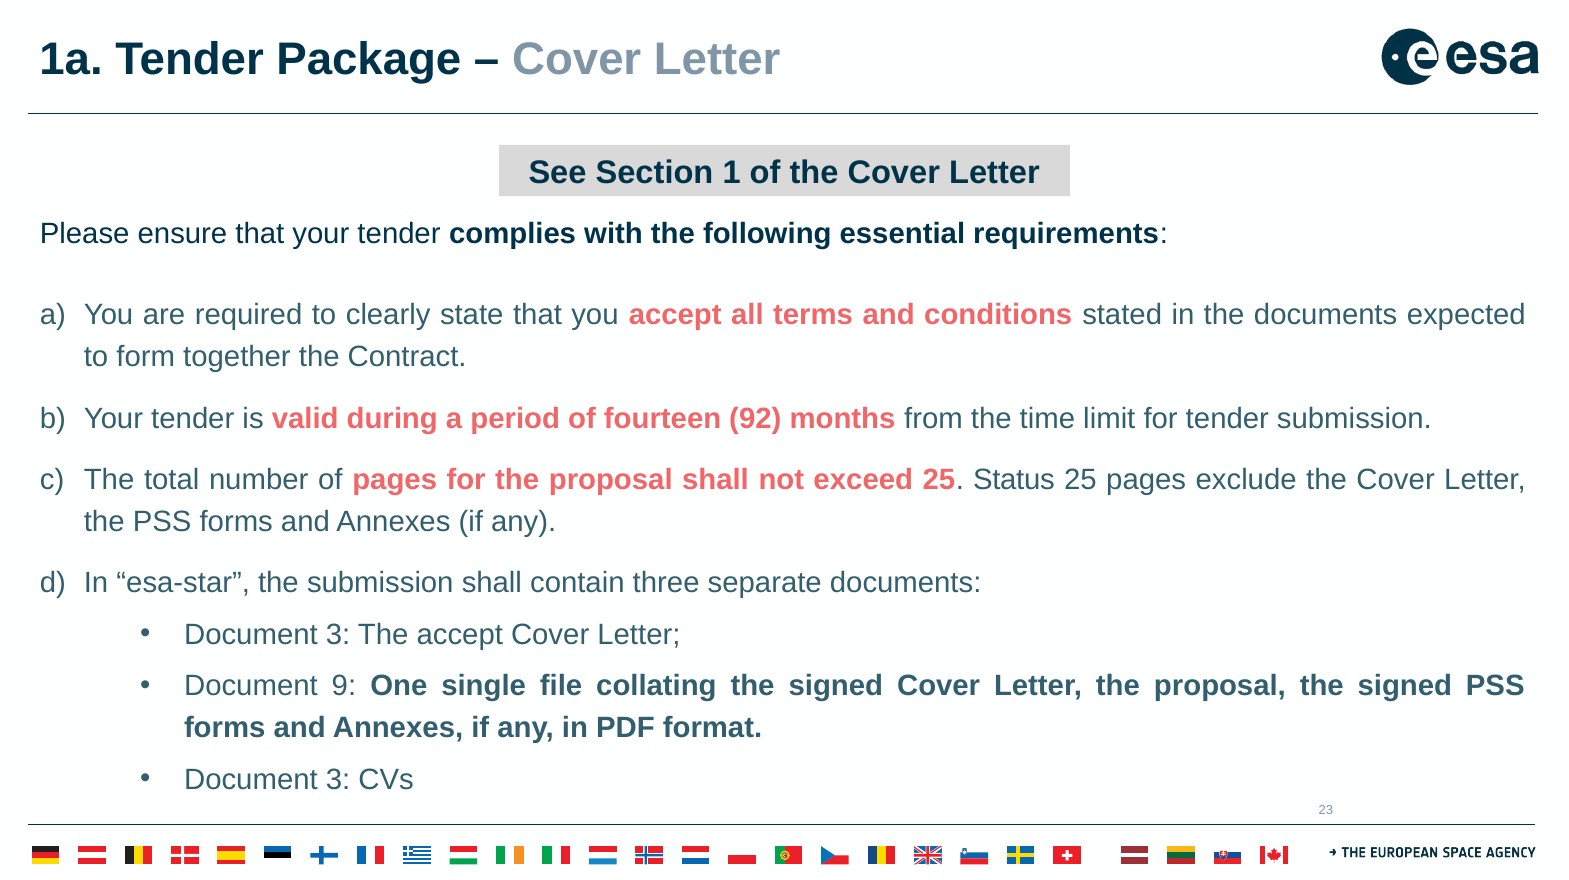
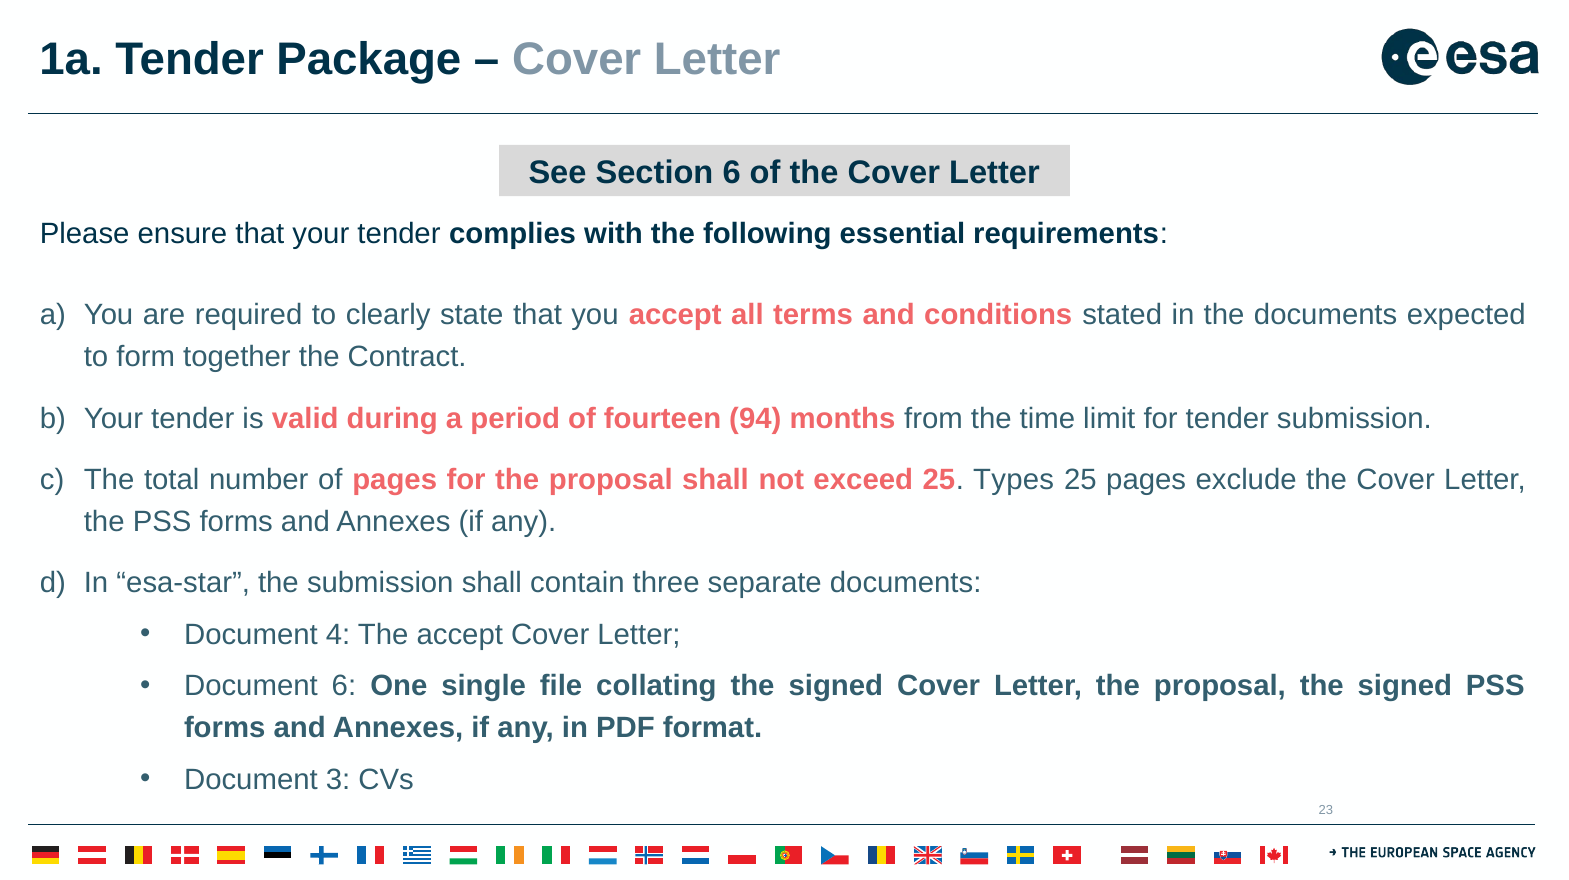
Section 1: 1 -> 6 (732, 173)
92: 92 -> 94 (755, 418)
Status: Status -> Types (1014, 480)
3: 3 -> 4 (338, 635)
Document 9: 9 -> 6 (344, 686)
